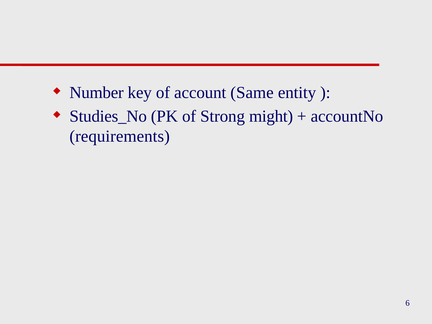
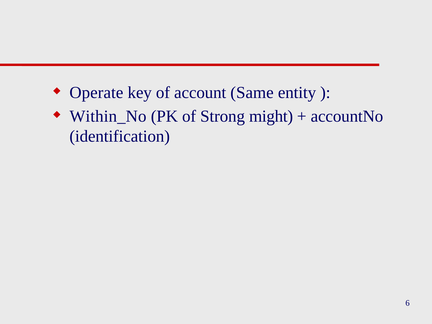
Number: Number -> Operate (96, 93)
Studies_No: Studies_No -> Within_No (108, 116)
requirements: requirements -> identification (120, 136)
